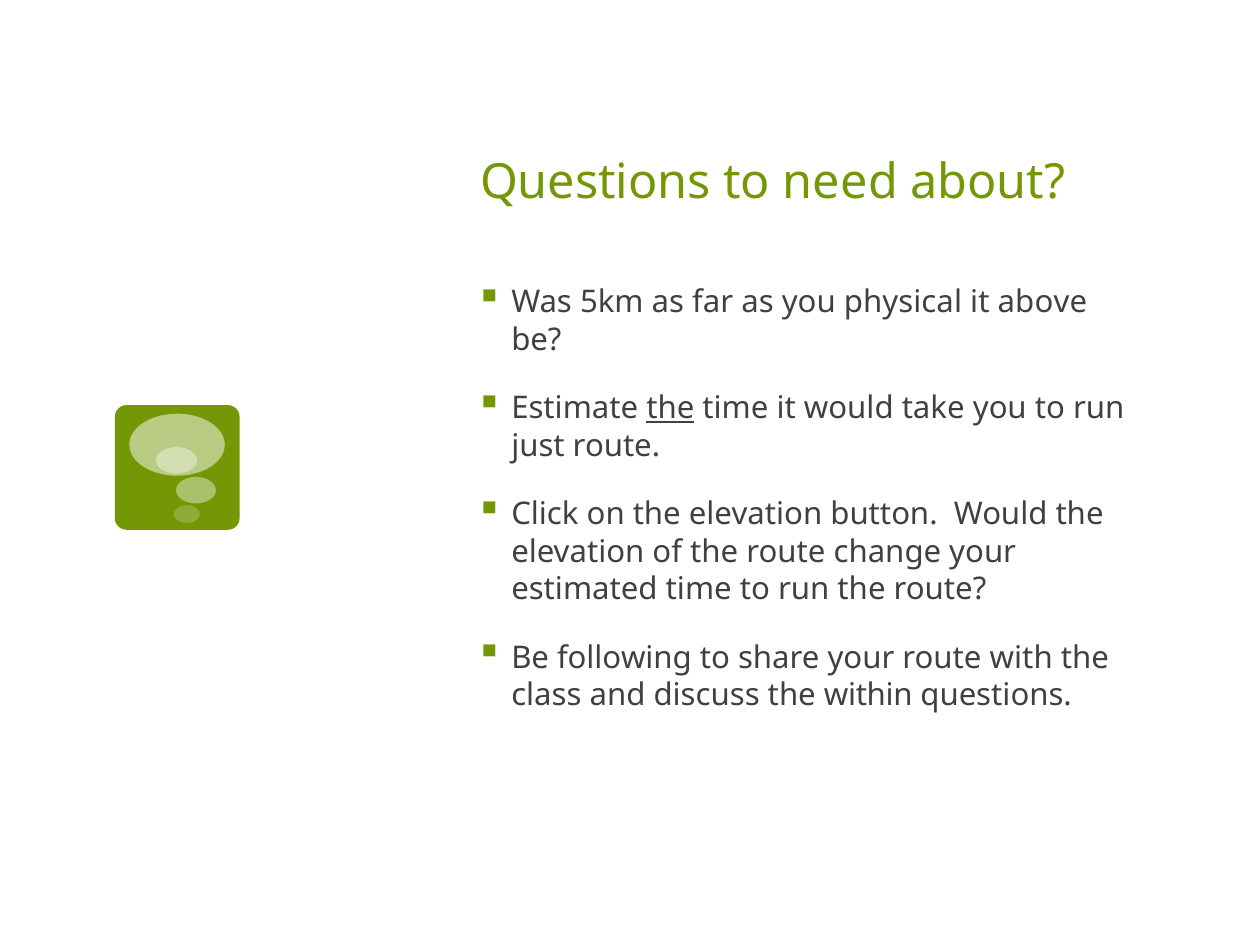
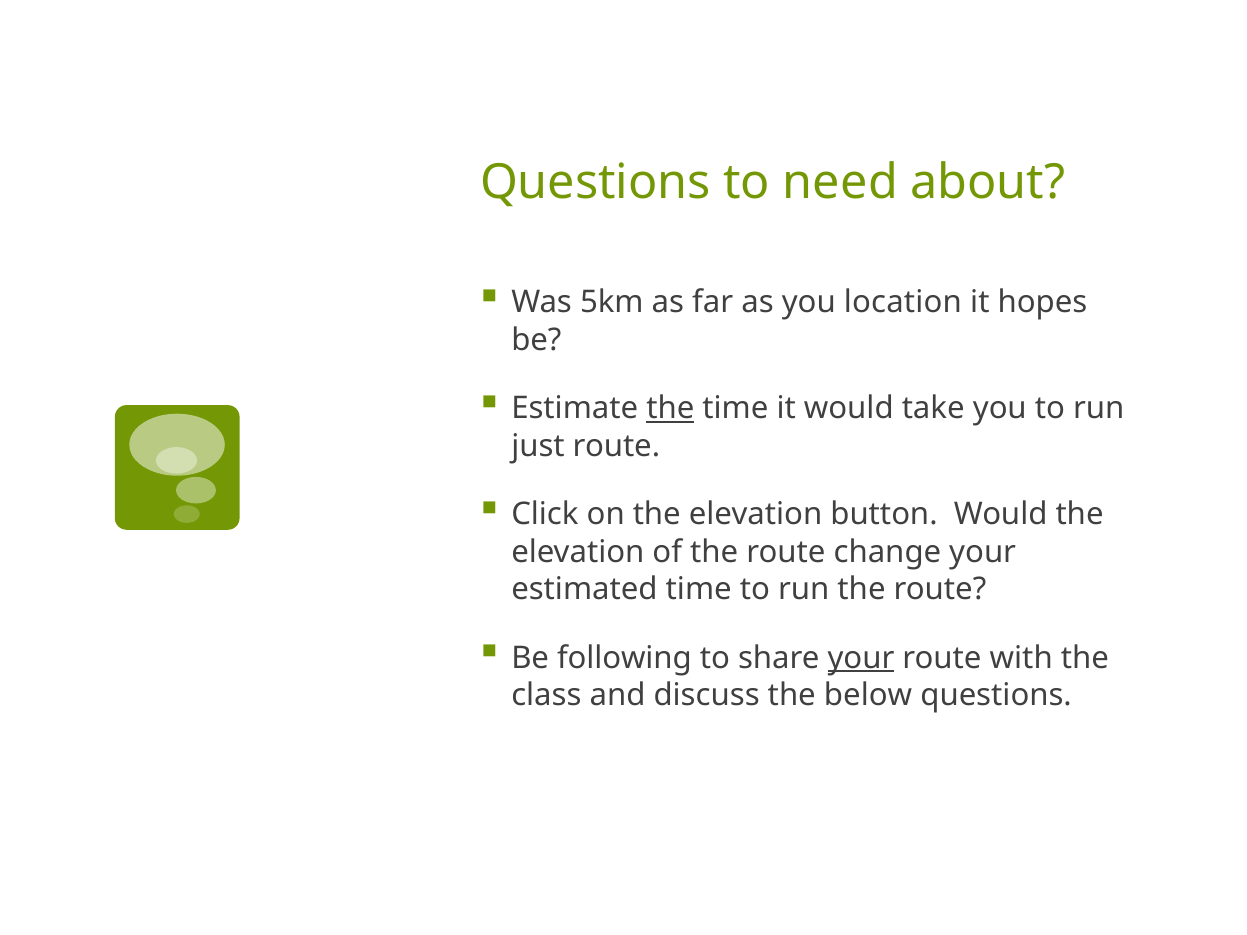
physical: physical -> location (903, 303)
above: above -> hopes (1042, 303)
your underline: none -> present (861, 658)
within: within -> below (868, 696)
